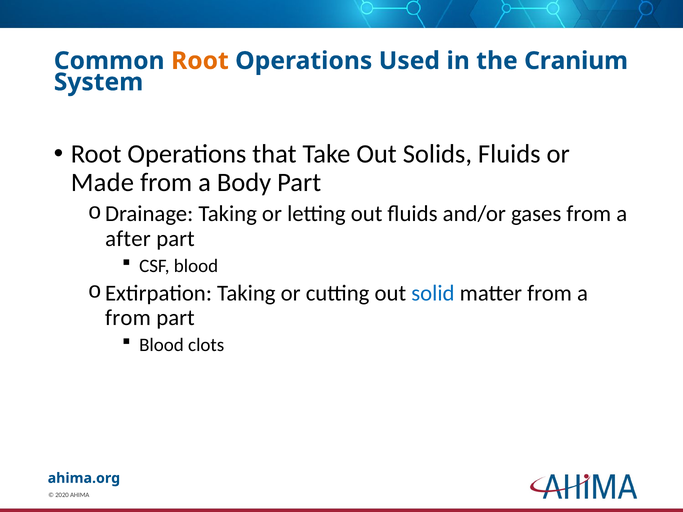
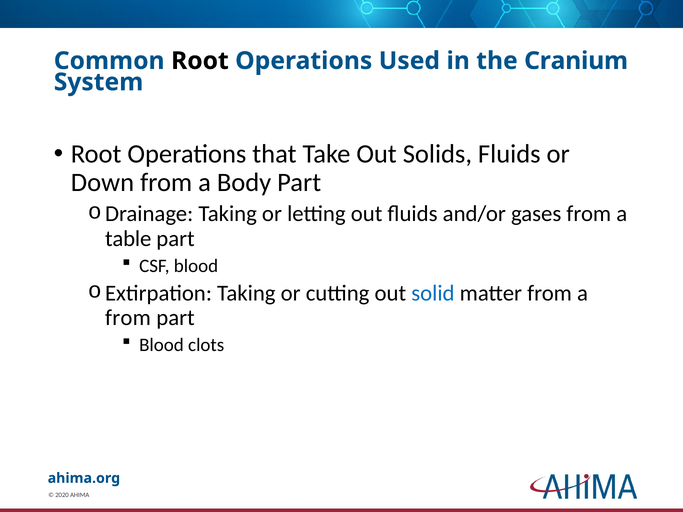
Root colour: orange -> black (200, 61)
Made: Made -> Down (103, 183)
after: after -> table (128, 239)
